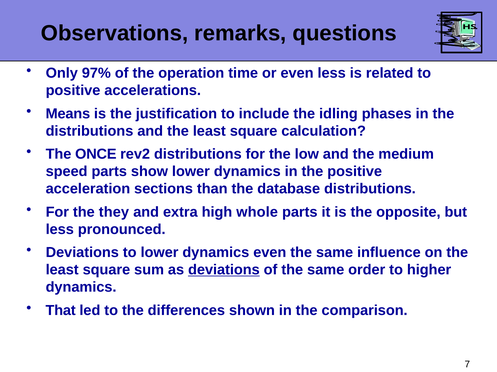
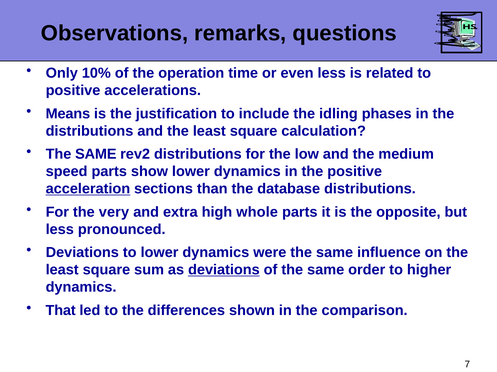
97%: 97% -> 10% (96, 73)
ONCE: ONCE -> SAME (96, 154)
acceleration underline: none -> present (88, 189)
they: they -> very (114, 212)
dynamics even: even -> were (270, 253)
